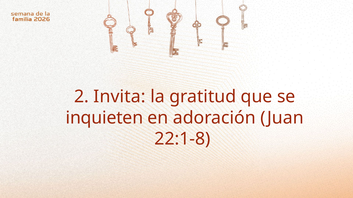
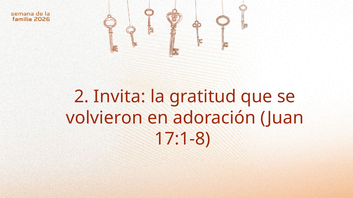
inquieten: inquieten -> volvieron (104, 118)
22:1-8: 22:1-8 -> 17:1-8 (182, 139)
